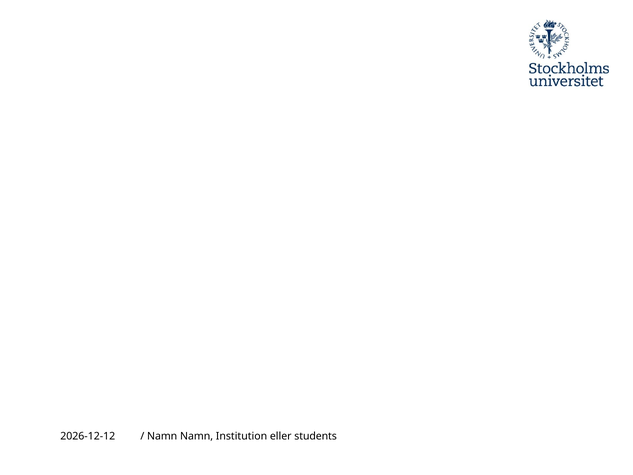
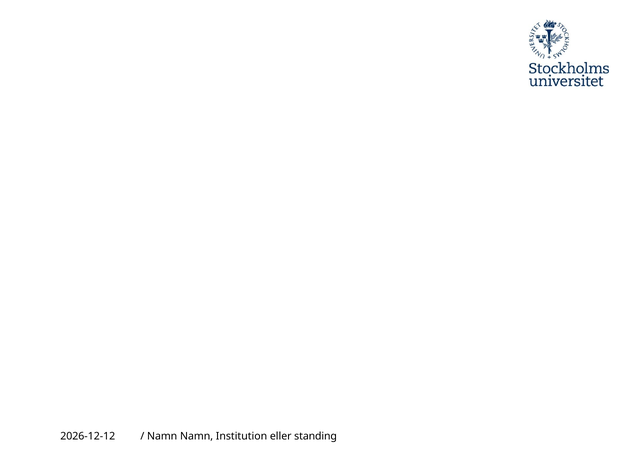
students: students -> standing (316, 436)
